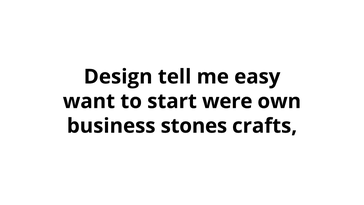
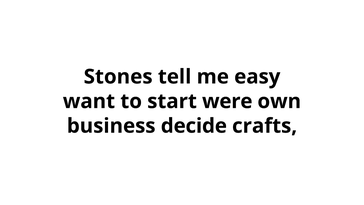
Design: Design -> Stones (118, 77)
stones: stones -> decide (194, 126)
